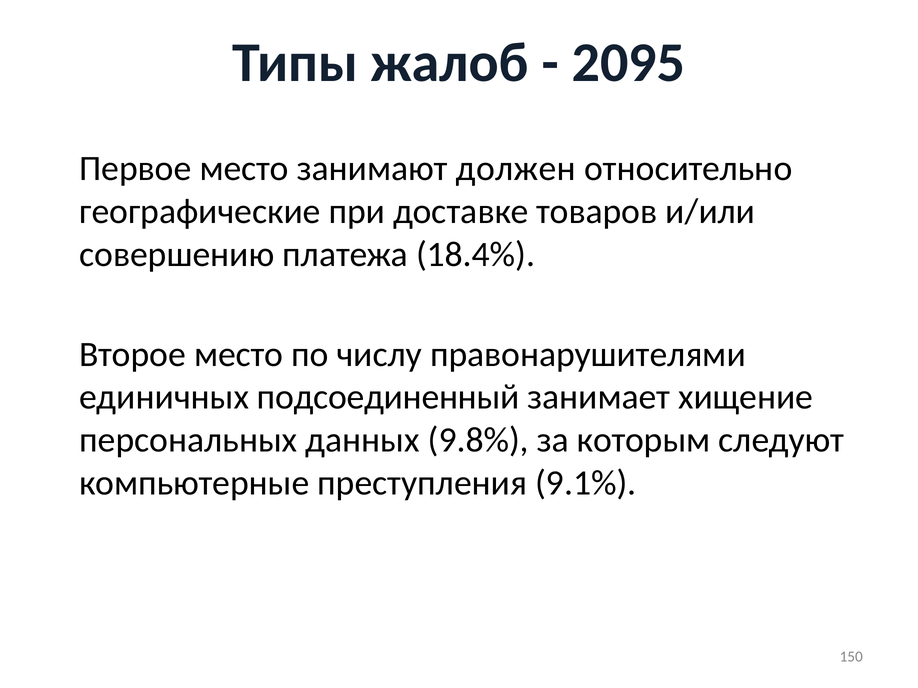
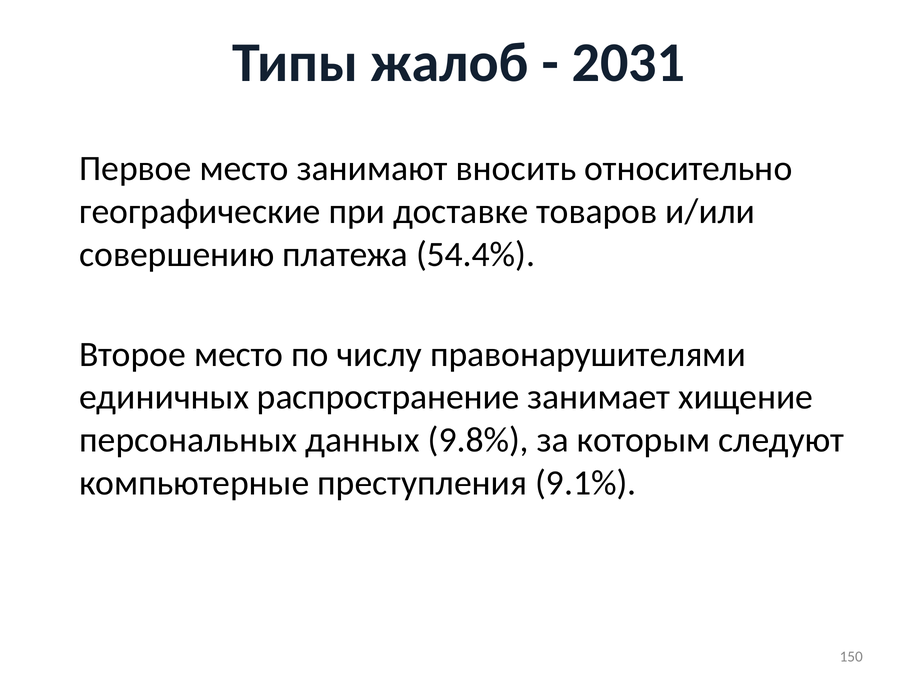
2095: 2095 -> 2031 (628, 63)
должен: должен -> вносить (516, 169)
18.4%: 18.4% -> 54.4% (476, 255)
подсоединенный: подсоединенный -> распространение (388, 397)
